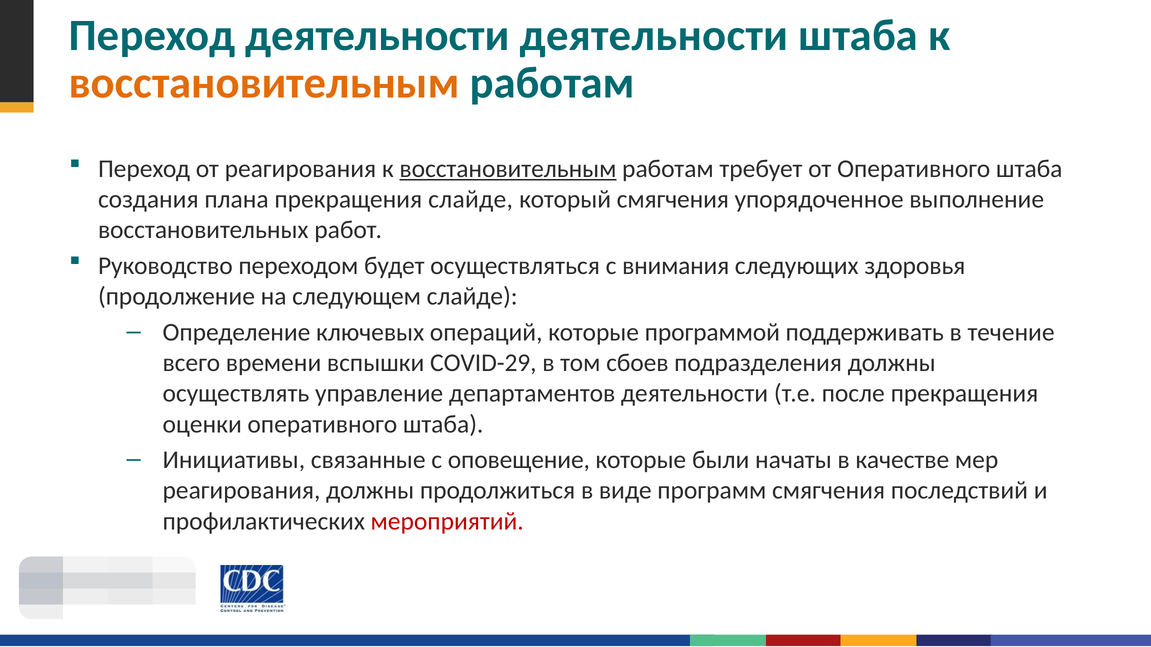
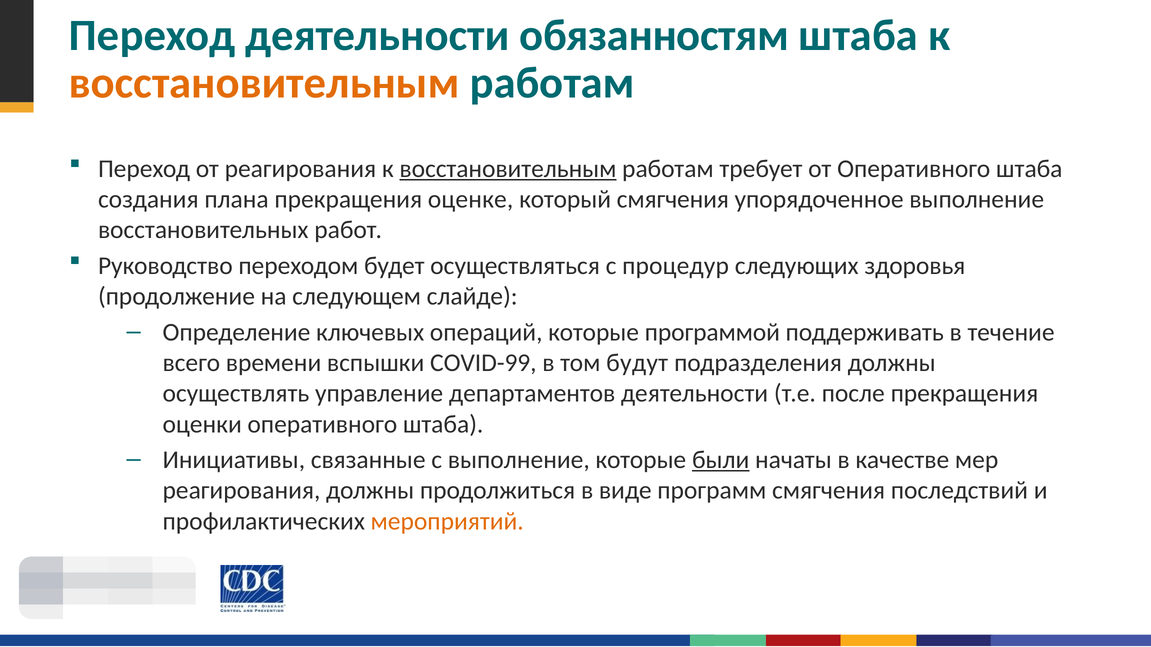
деятельности деятельности: деятельности -> обязанностям (654, 35)
прекращения слайде: слайде -> оценке (471, 199)
внимания: внимания -> процедур (676, 266)
COVID-29: COVID-29 -> COVID-99 (483, 363)
сбоев: сбоев -> будут (637, 363)
с оповещение: оповещение -> выполнение (519, 460)
были underline: none -> present (721, 460)
мероприятий colour: red -> orange (447, 522)
